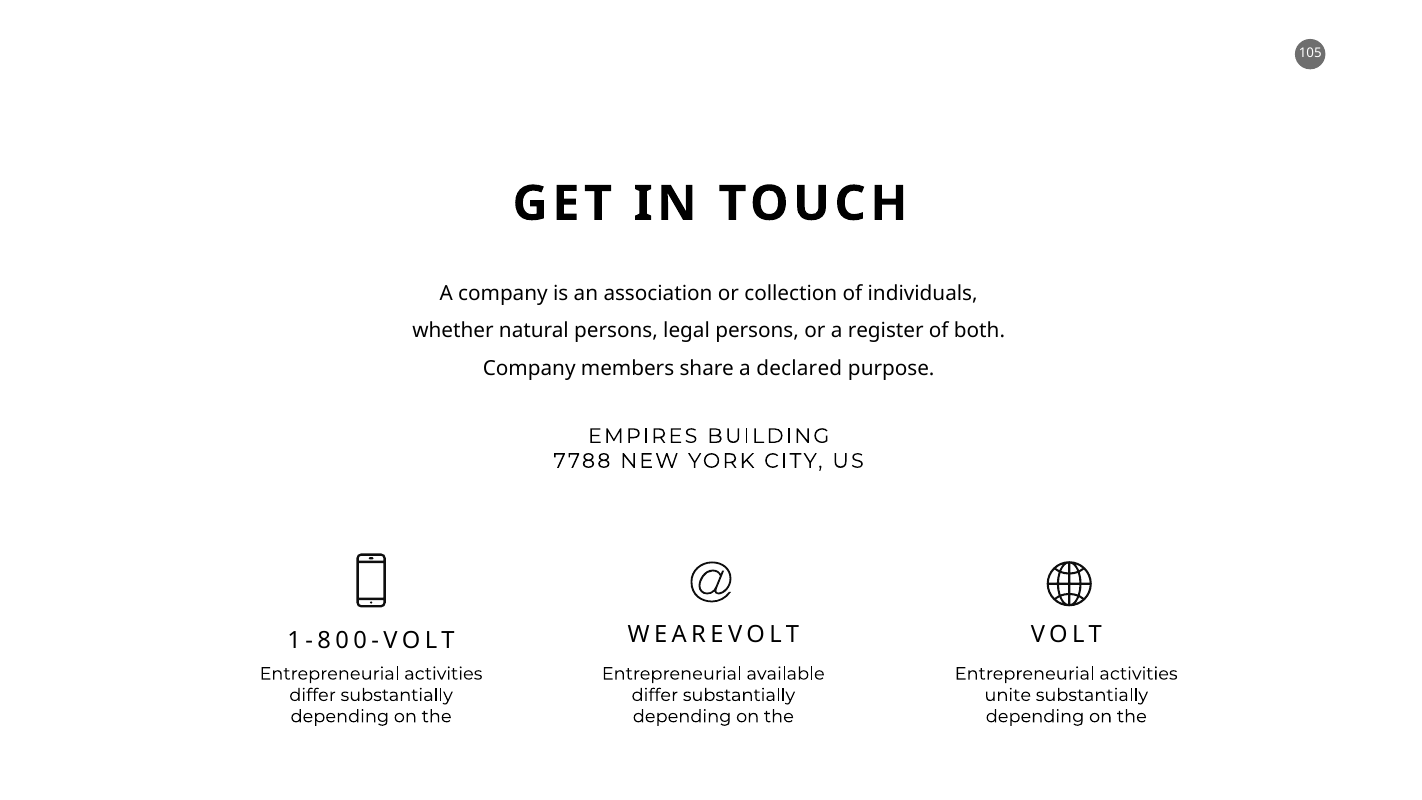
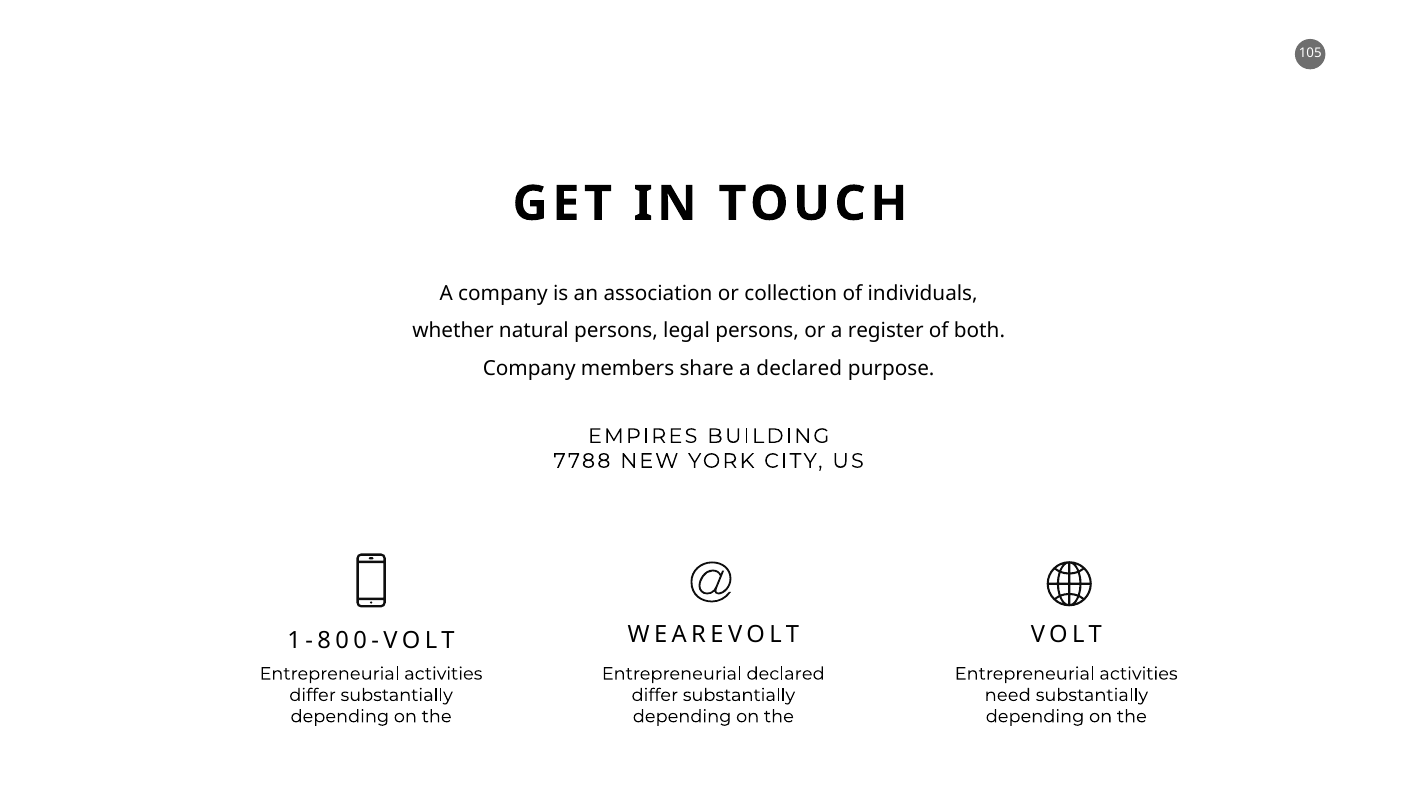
Entrepreneurial available: available -> declared (786, 674)
unite: unite -> need (1008, 695)
